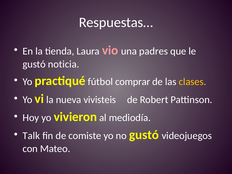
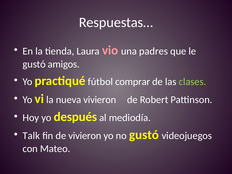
noticia: noticia -> amigos (64, 64)
clases colour: yellow -> light green (193, 82)
nueva vivisteis: vivisteis -> vivieron (100, 100)
vivieron: vivieron -> después (75, 117)
de comiste: comiste -> vivieron (85, 136)
